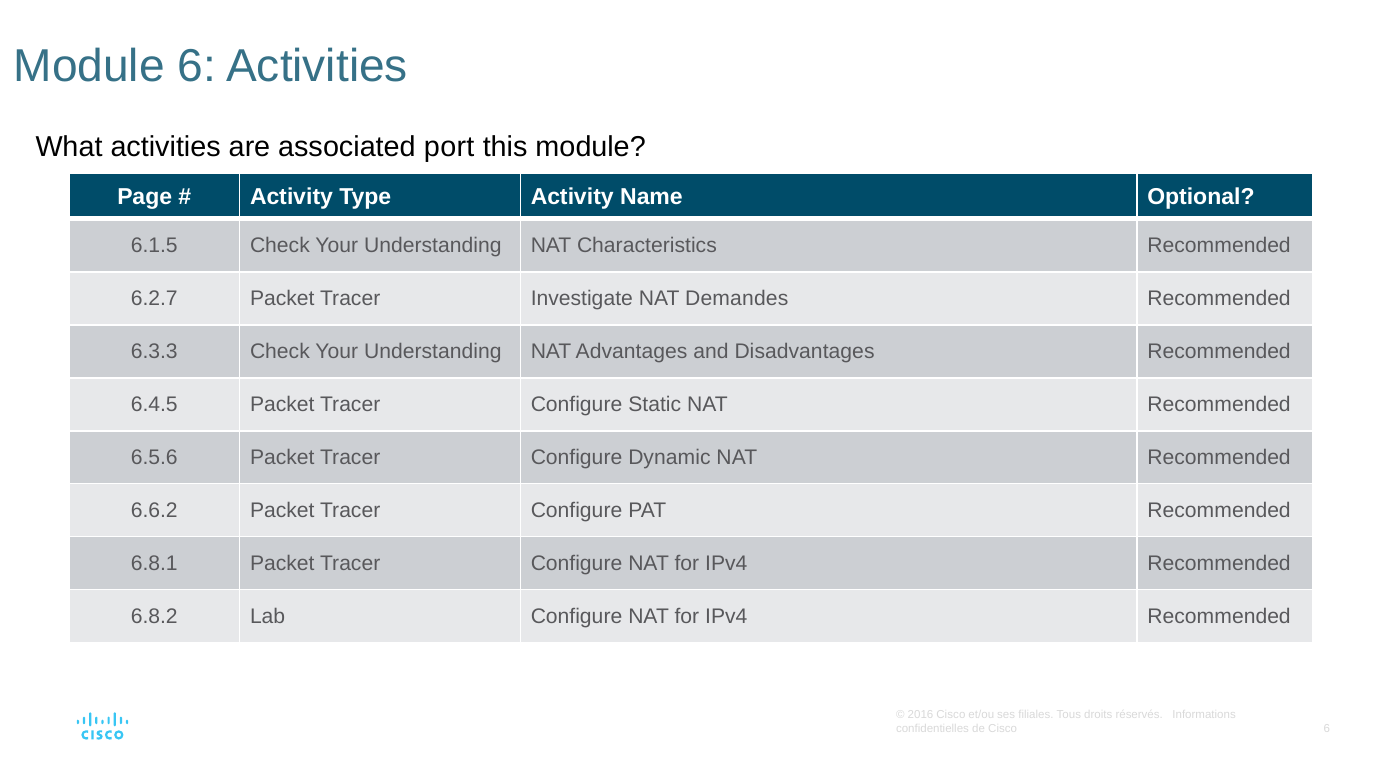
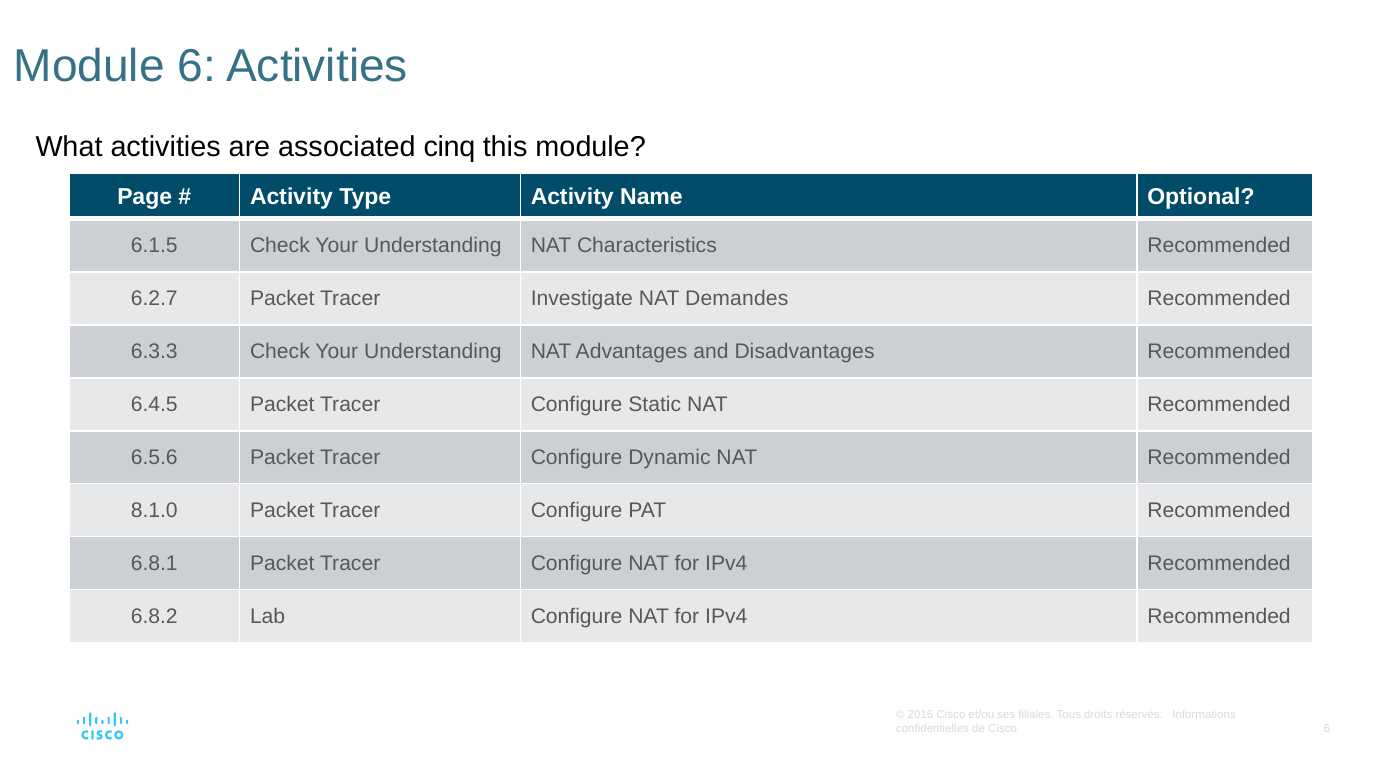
port: port -> cinq (449, 147)
6.6.2: 6.6.2 -> 8.1.0 (154, 511)
